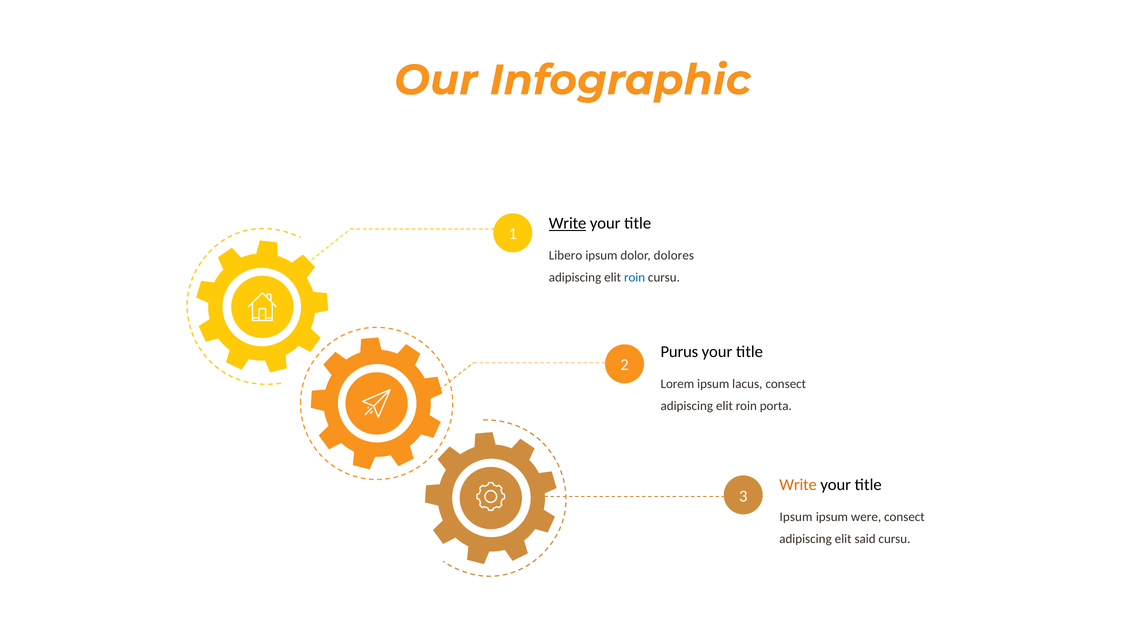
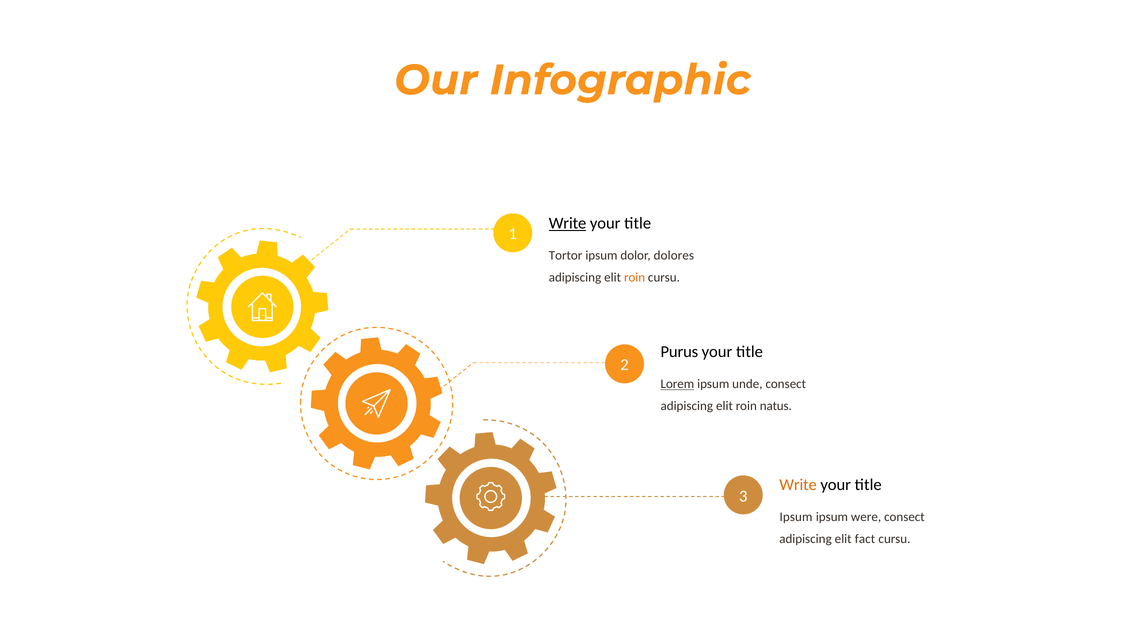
Libero: Libero -> Tortor (566, 256)
roin colour: blue -> orange (635, 277)
Lorem underline: none -> present (677, 384)
lacus: lacus -> unde (747, 384)
porta: porta -> natus (776, 406)
said: said -> fact (865, 539)
